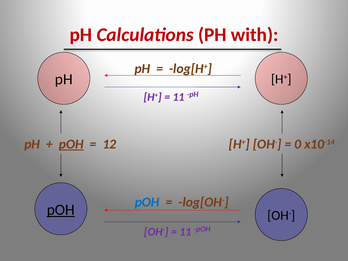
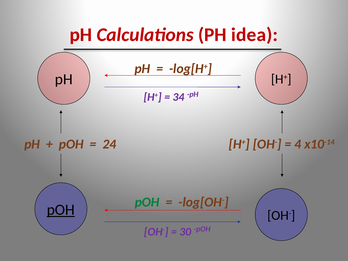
with: with -> idea (255, 35)
11: 11 -> 34 (178, 97)
pOH underline: present -> none (71, 144)
12: 12 -> 24 (109, 144)
0: 0 -> 4 (298, 144)
pOH colour: blue -> green (147, 202)
11: 11 -> 30 (185, 232)
